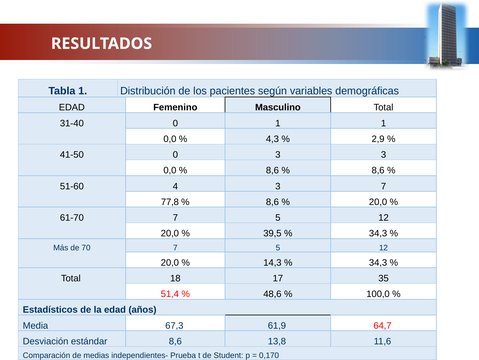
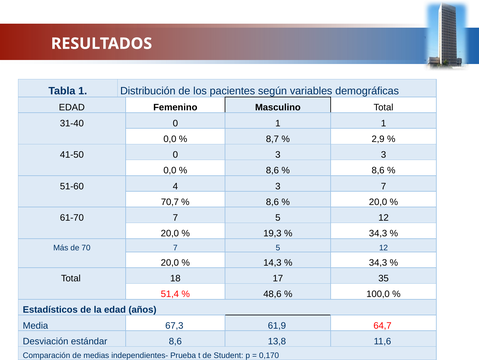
4,3: 4,3 -> 8,7 (272, 139)
77,8: 77,8 -> 70,7 (170, 202)
39,5: 39,5 -> 19,3 (272, 233)
